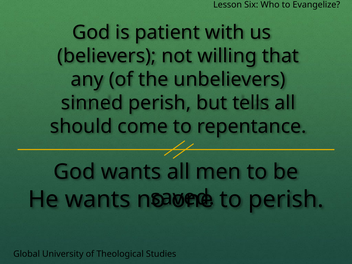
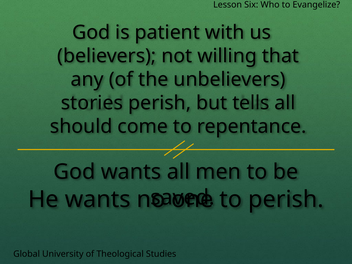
sinned: sinned -> stories (92, 103)
